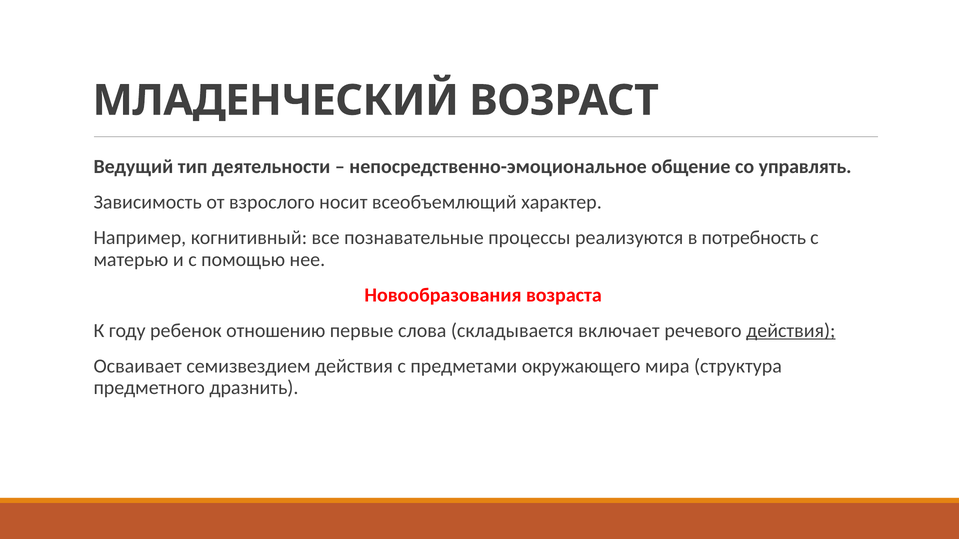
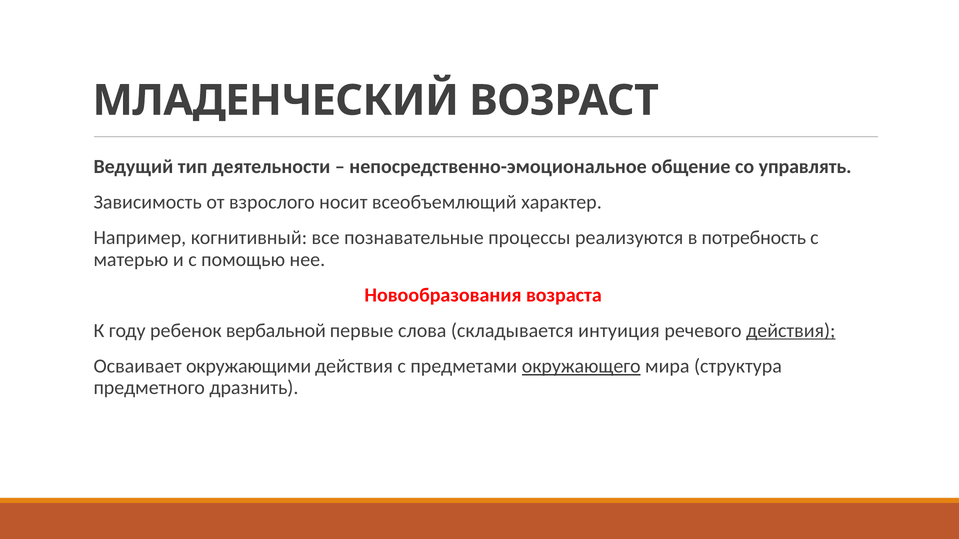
отношению: отношению -> вербальной (276, 331)
включает: включает -> интуиция (619, 331)
семизвездием: семизвездием -> окружающими (249, 366)
окружающего underline: none -> present (581, 366)
